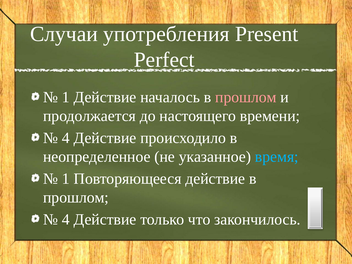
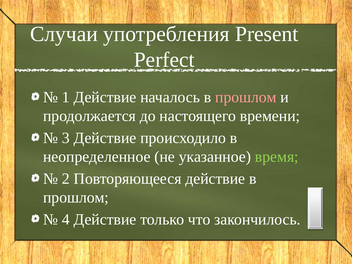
4: 4 -> 3 (66, 138)
время colour: light blue -> light green (277, 157)
1: 1 -> 2 (66, 179)
